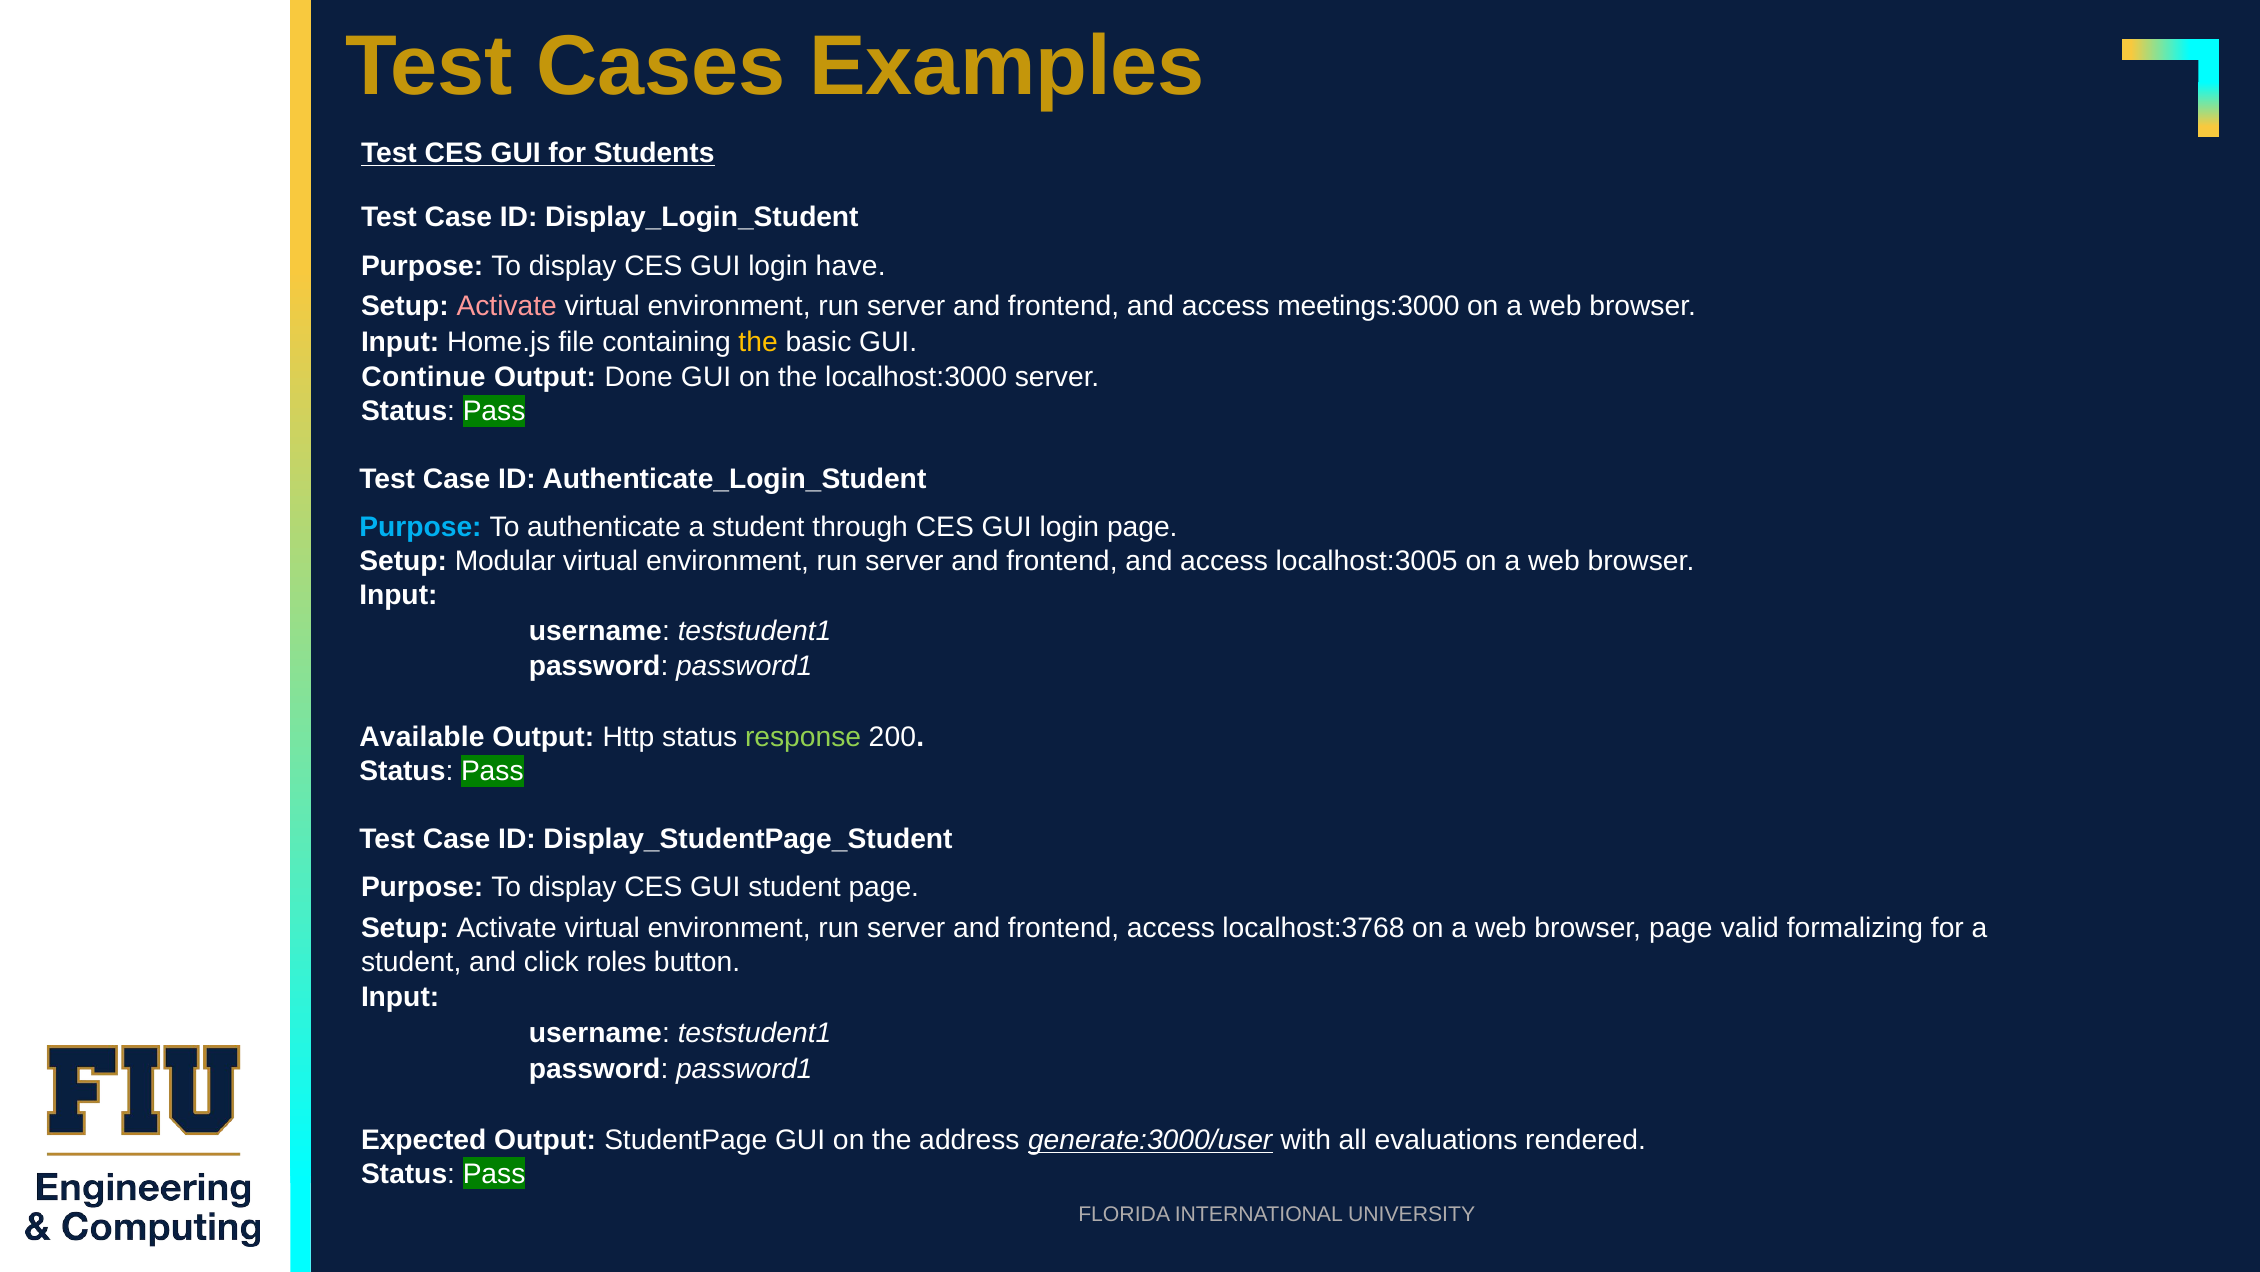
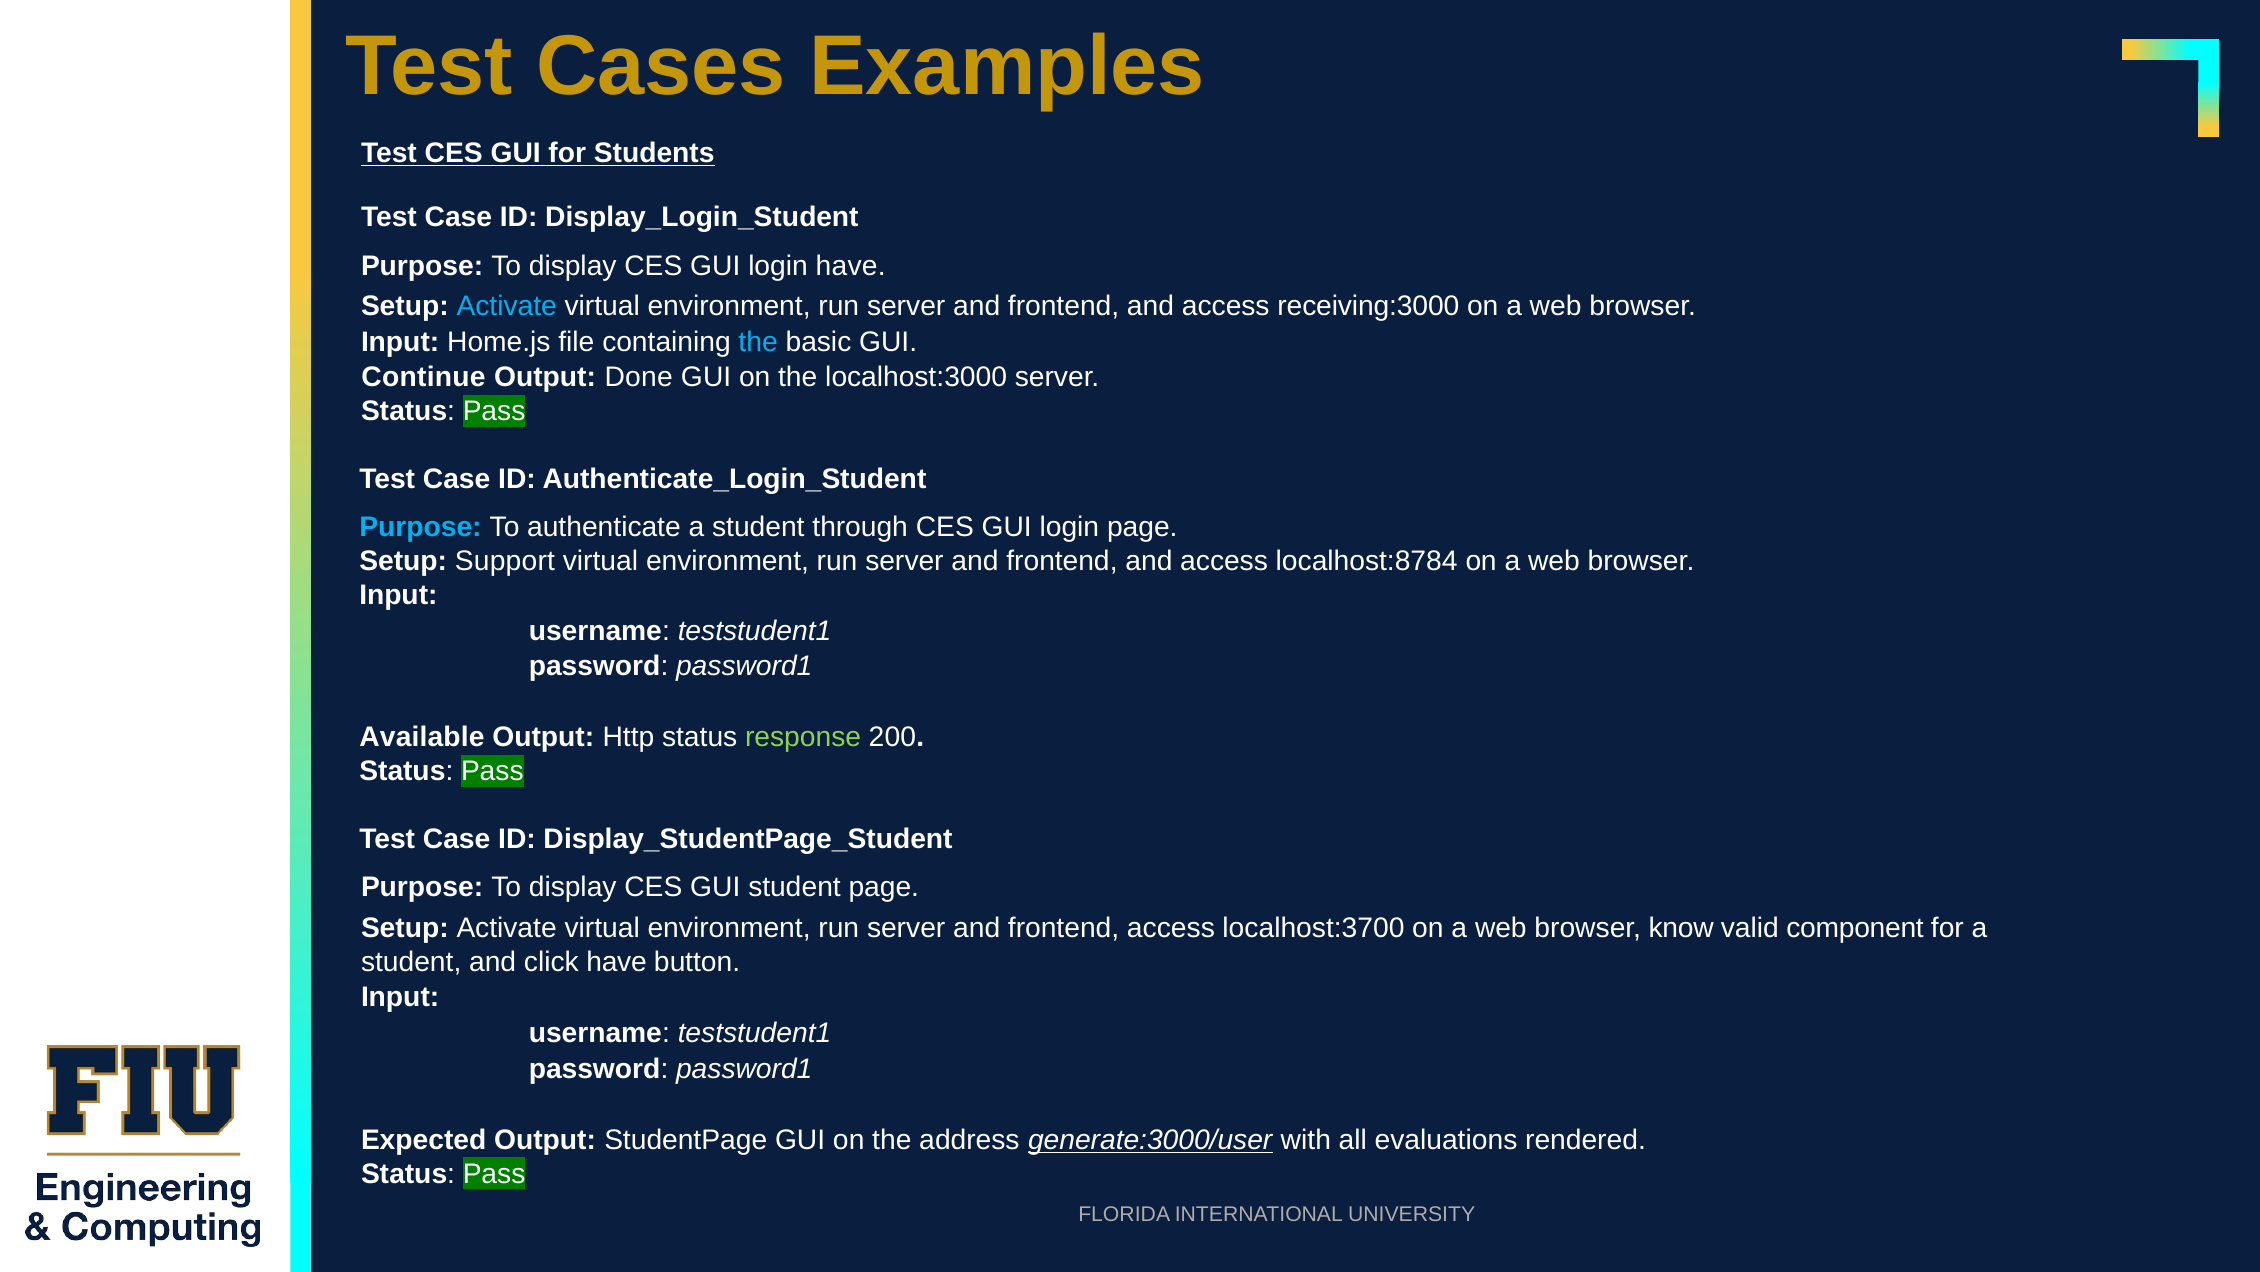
Activate colour: pink -> light blue (507, 306)
meetings:3000: meetings:3000 -> receiving:3000 (1368, 306)
the colour: yellow -> light blue (758, 342)
Modular: Modular -> Support (505, 561)
localhost:3005: localhost:3005 -> localhost:8784 (1367, 561)
localhost:3768: localhost:3768 -> localhost:3700 (1313, 928)
browser page: page -> know (1681, 928)
formalizing: formalizing -> component (1855, 928)
click roles: roles -> have (617, 961)
